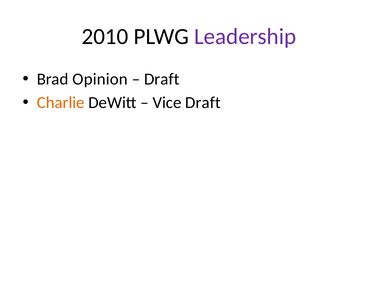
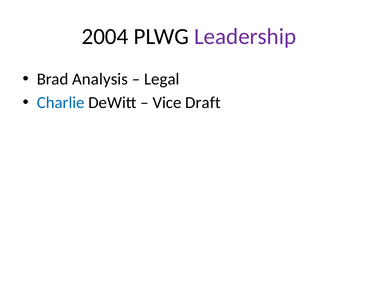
2010: 2010 -> 2004 (105, 37)
Opinion: Opinion -> Analysis (100, 79)
Draft: Draft -> Legal (162, 79)
Charlie colour: orange -> blue (61, 103)
